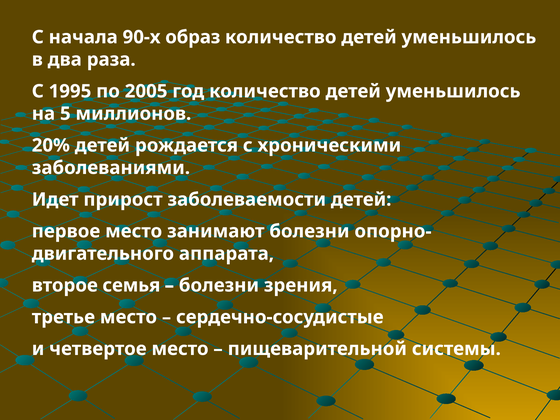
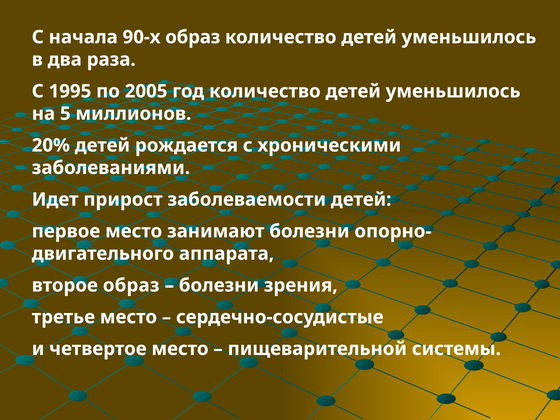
второе семья: семья -> образ (131, 285)
